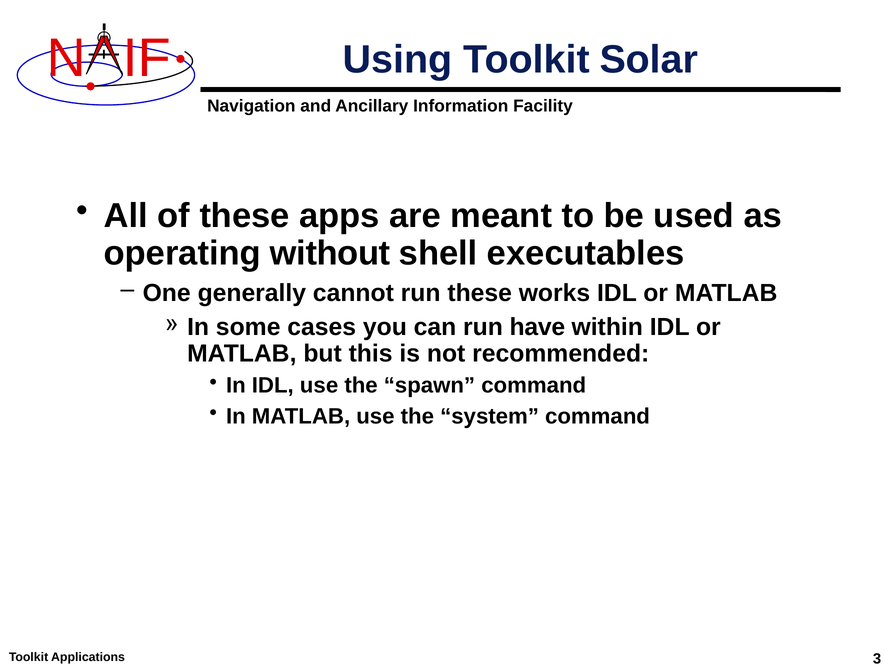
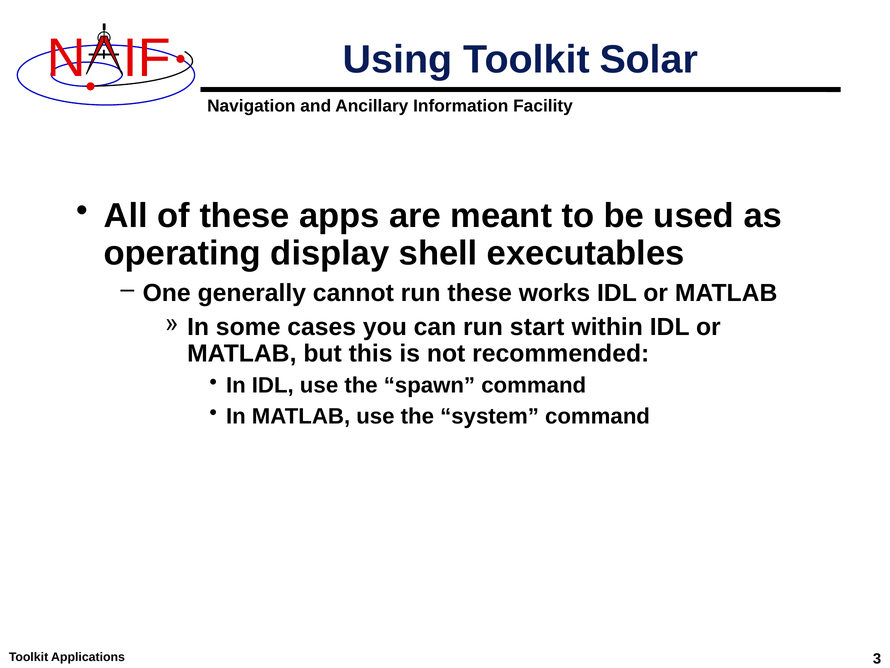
without: without -> display (330, 253)
have: have -> start (537, 327)
